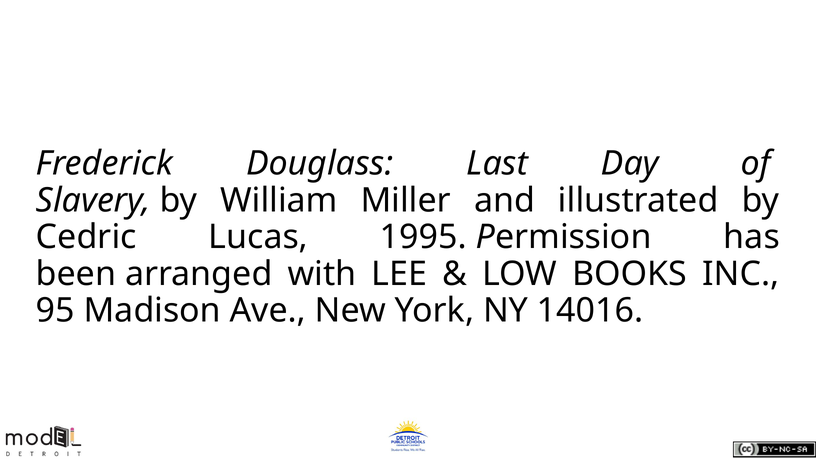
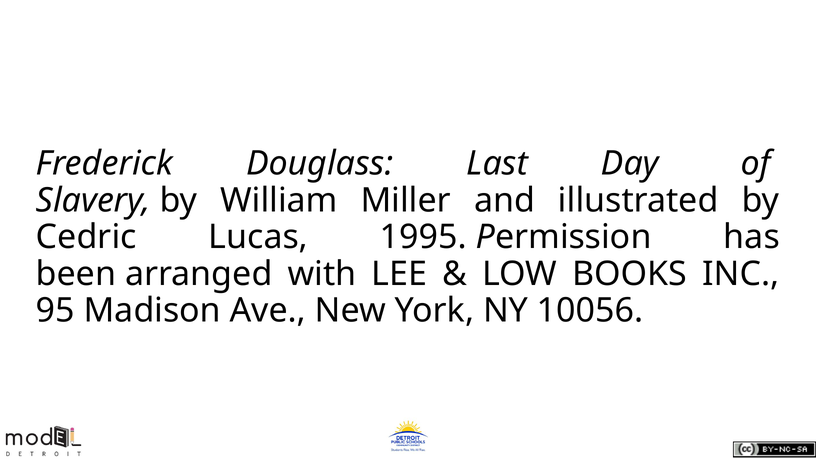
14016: 14016 -> 10056 (590, 311)
